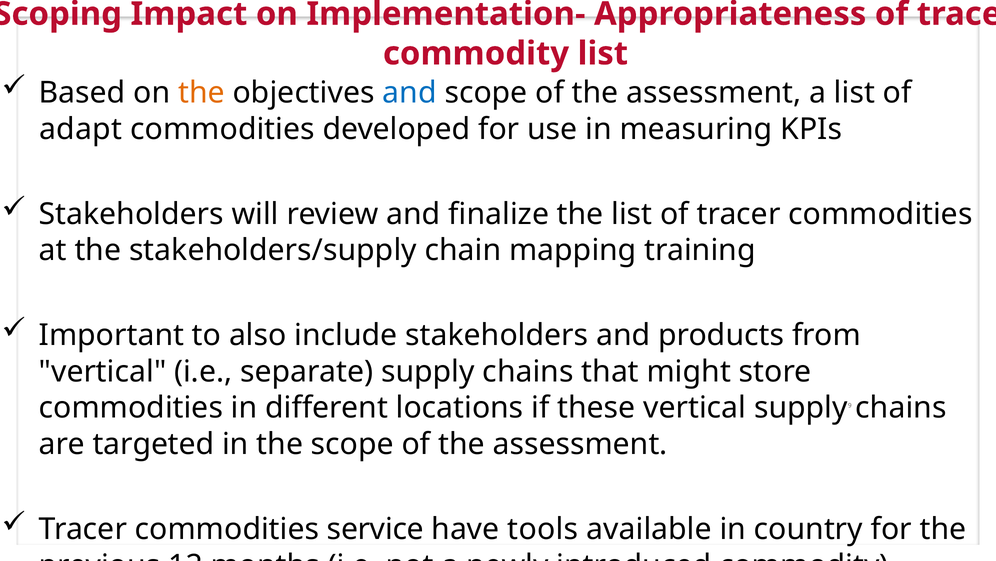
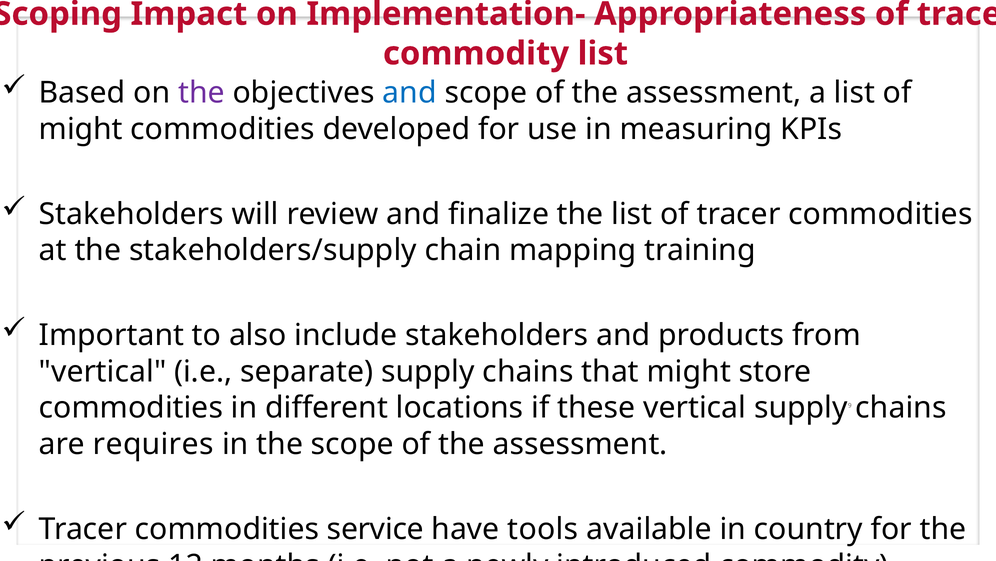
the colour: orange -> purple (202, 93)
adapt: adapt -> might (81, 129)
targeted: targeted -> requires (153, 444)
